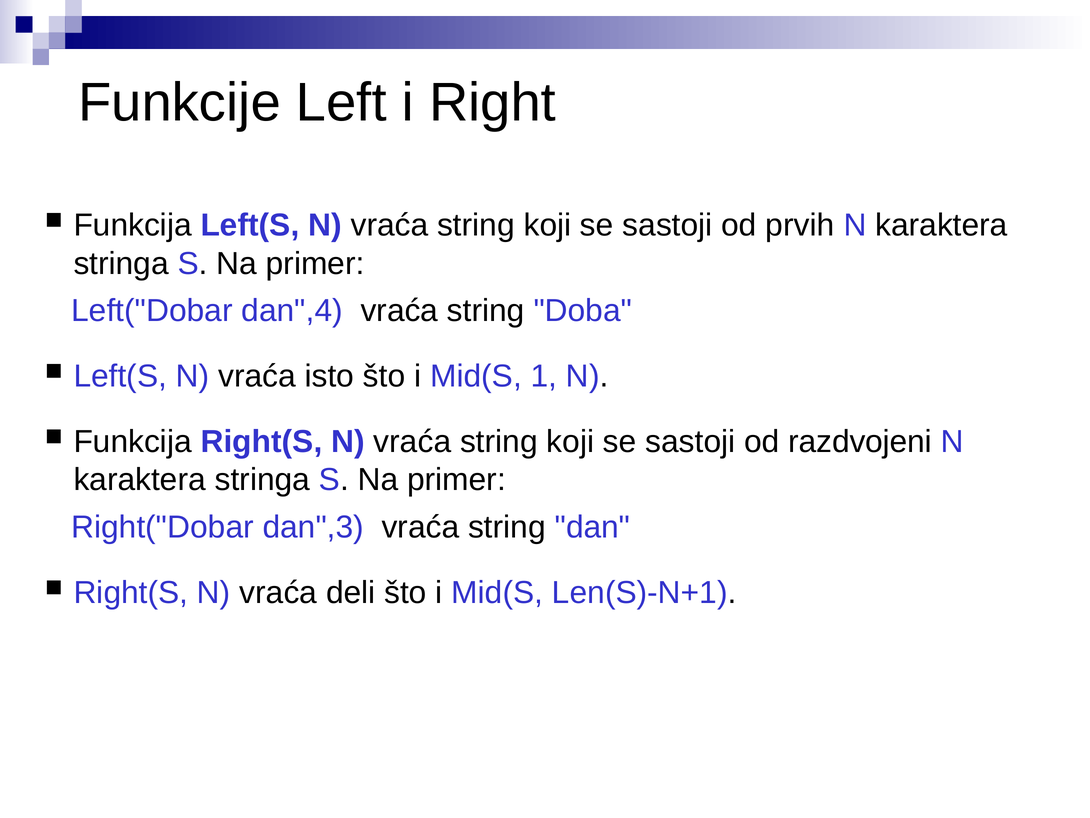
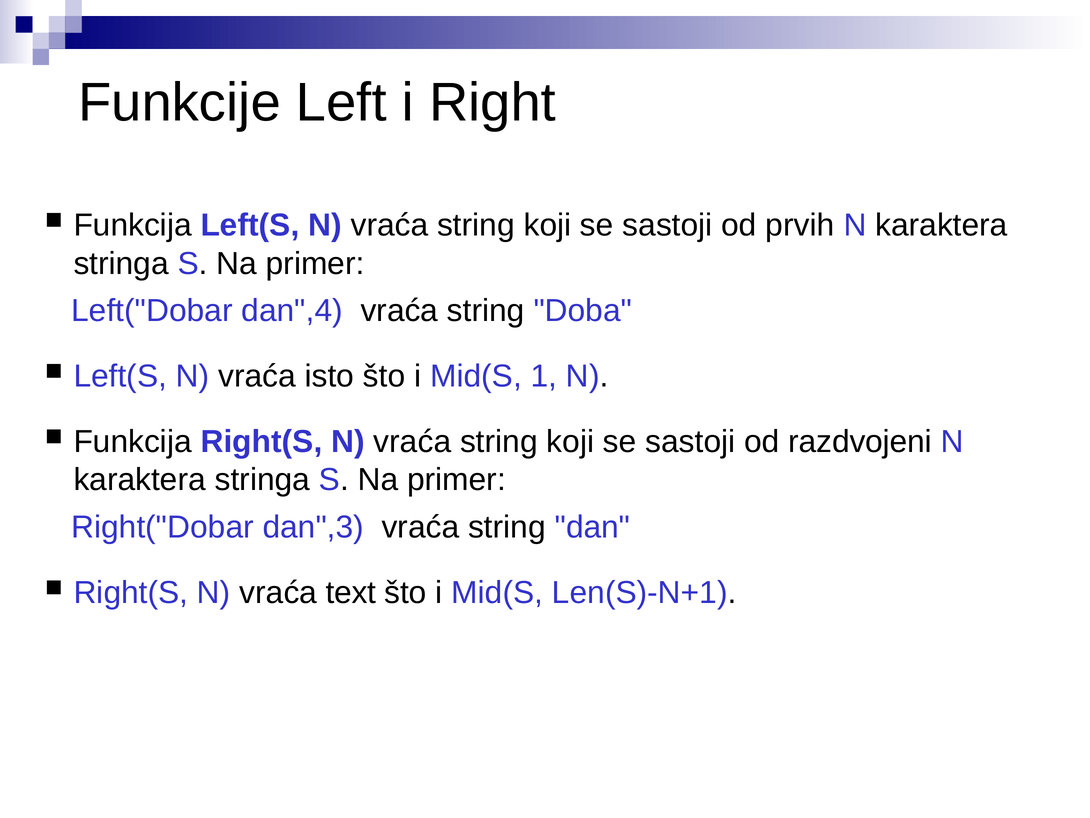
deli: deli -> text (351, 592)
